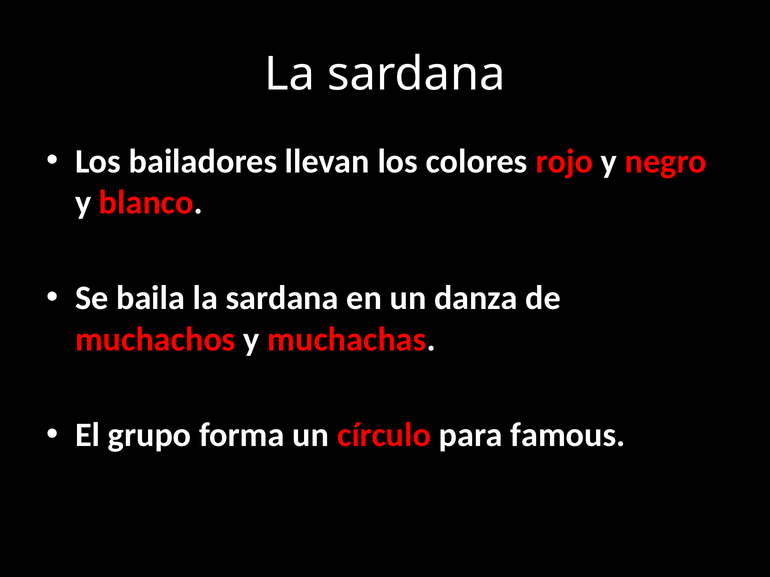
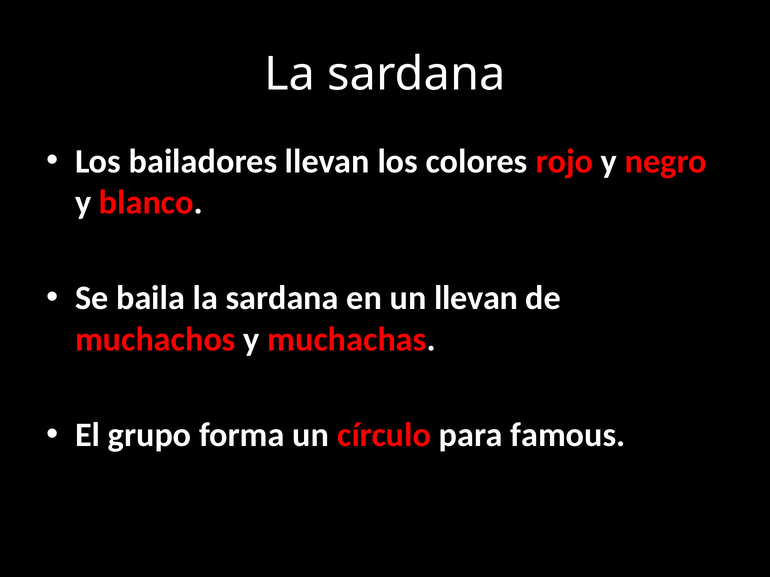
un danza: danza -> llevan (476, 298)
